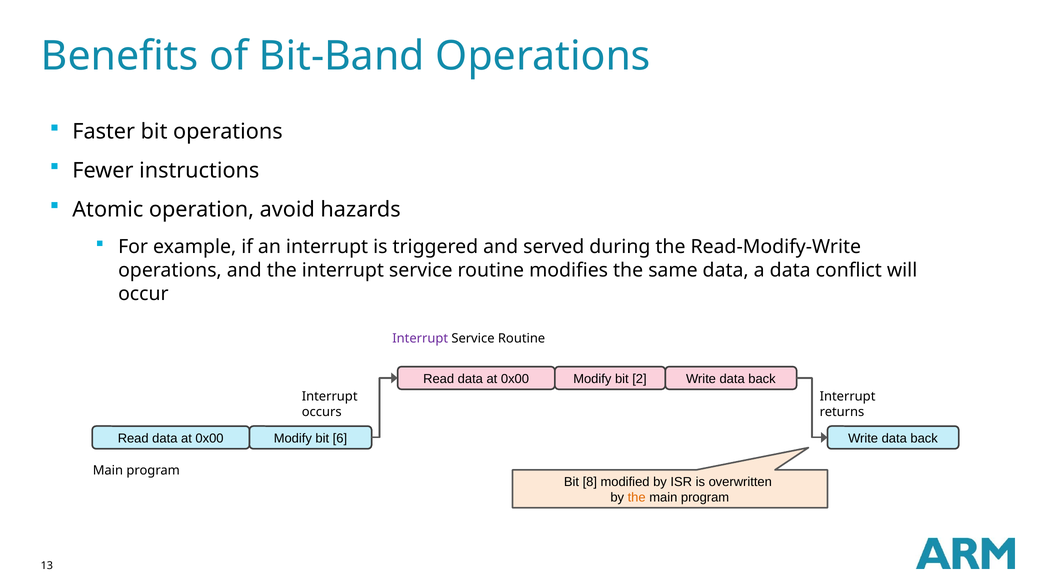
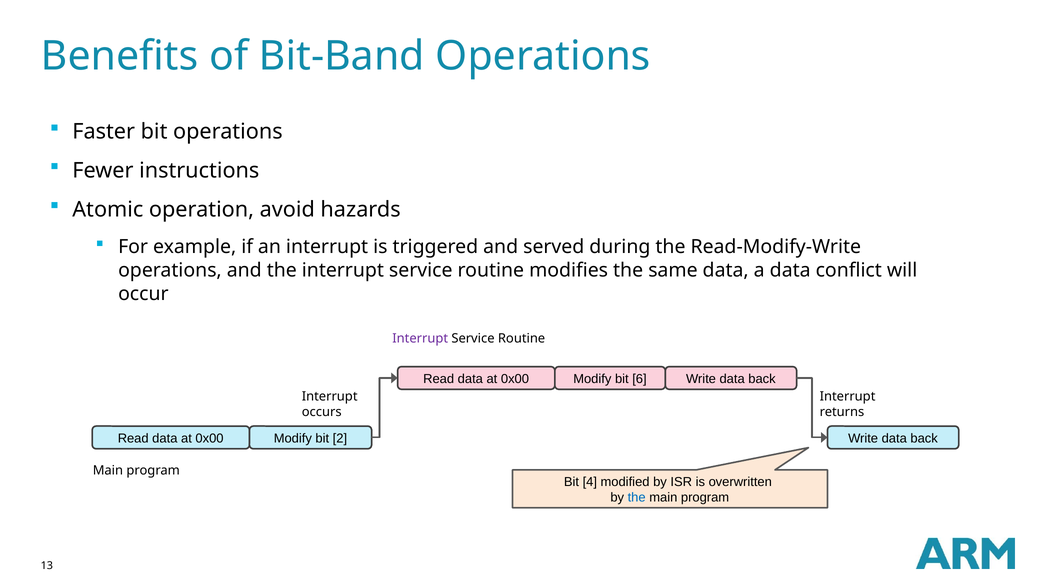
2: 2 -> 6 (639, 379)
6: 6 -> 2 (340, 438)
8: 8 -> 4 (590, 482)
the colour: orange -> blue (637, 498)
